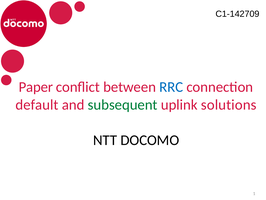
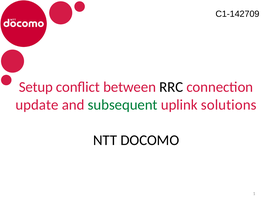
Paper: Paper -> Setup (36, 87)
RRC colour: blue -> black (171, 87)
default: default -> update (37, 104)
